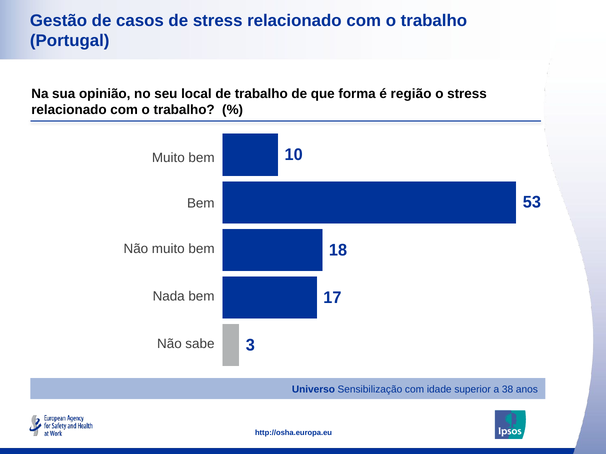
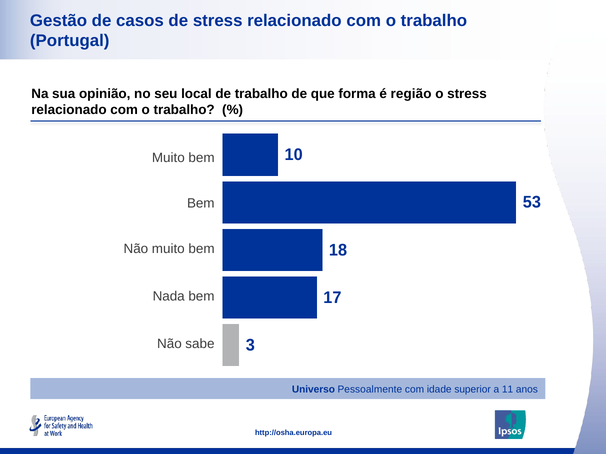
Sensibilização: Sensibilização -> Pessoalmente (370, 390)
38: 38 -> 11 (508, 390)
